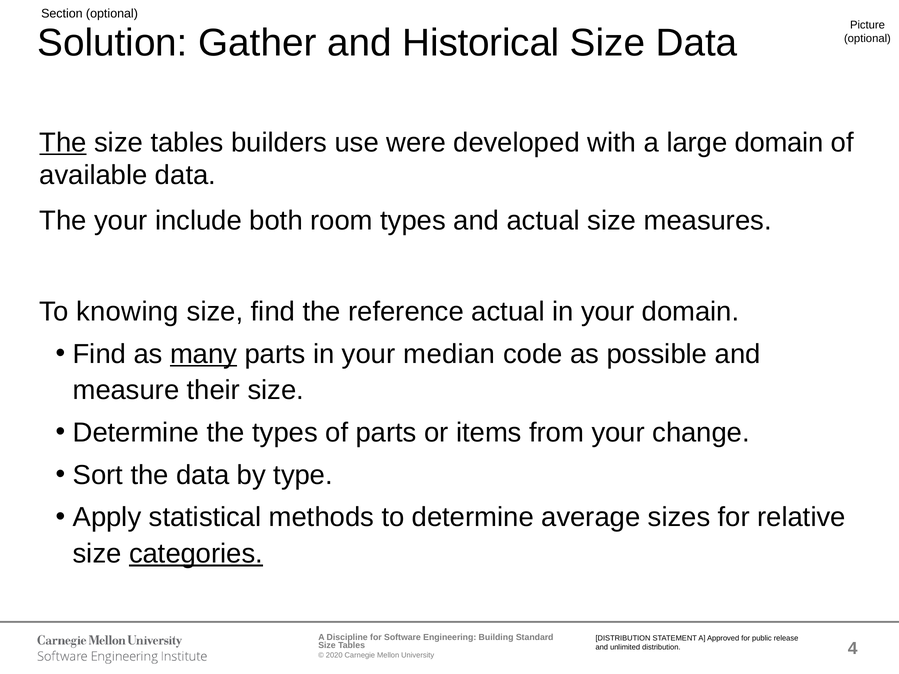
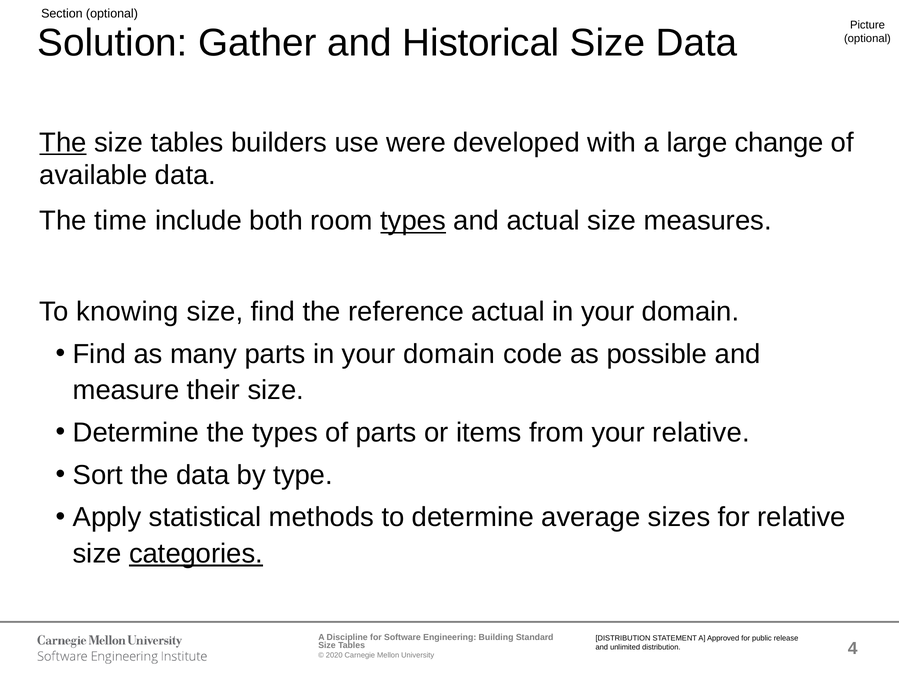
large domain: domain -> change (779, 143)
The your: your -> time (121, 221)
types underline: none -> present (413, 221)
many underline: present -> none (204, 354)
parts in your median: median -> domain (449, 354)
your change: change -> relative (701, 433)
